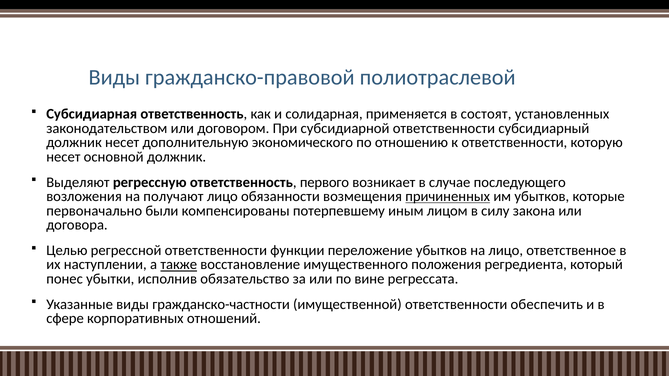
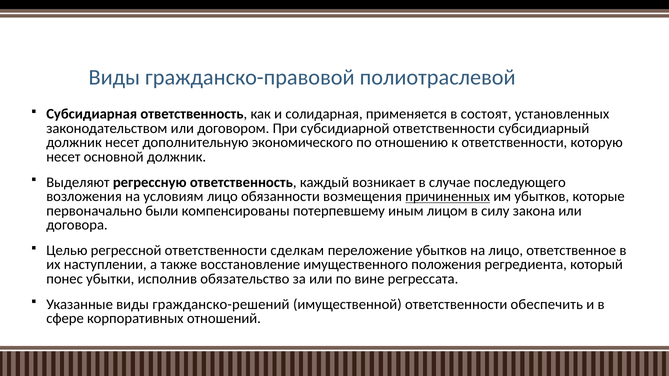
первого: первого -> каждый (324, 182)
получают: получают -> условиям (173, 197)
функции: функции -> сделкам (297, 251)
также underline: present -> none (179, 265)
гражданско-частности: гражданско-частности -> гражданско-решений (221, 305)
